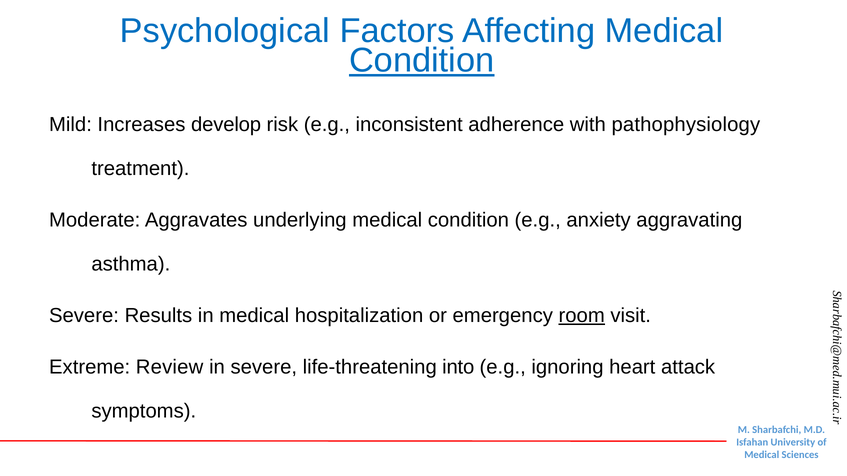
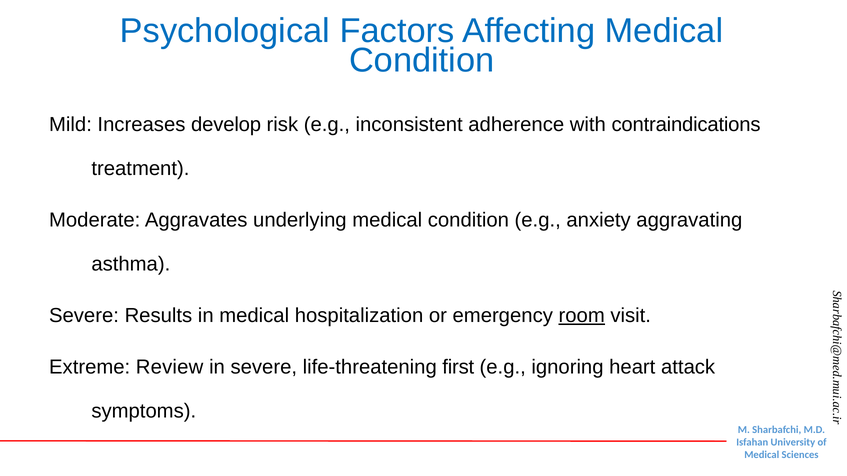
Condition underline: present -> none (422, 61)
pathophysiology: pathophysiology -> contraindications (686, 125)
into: into -> first (458, 368)
